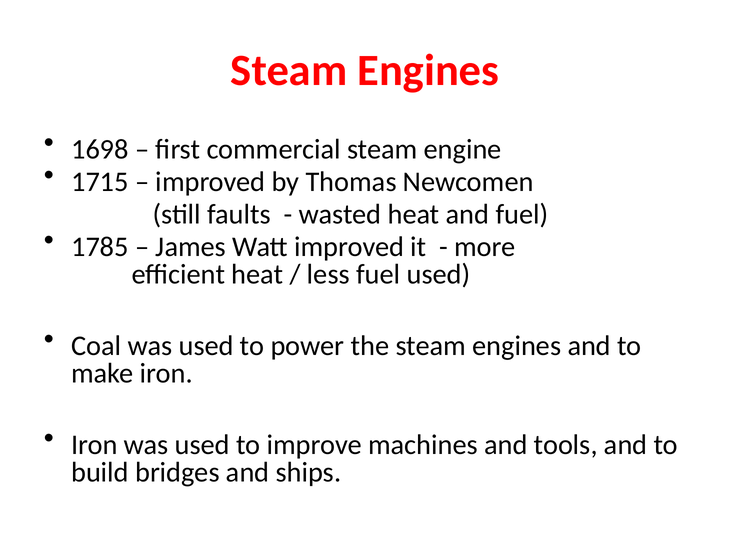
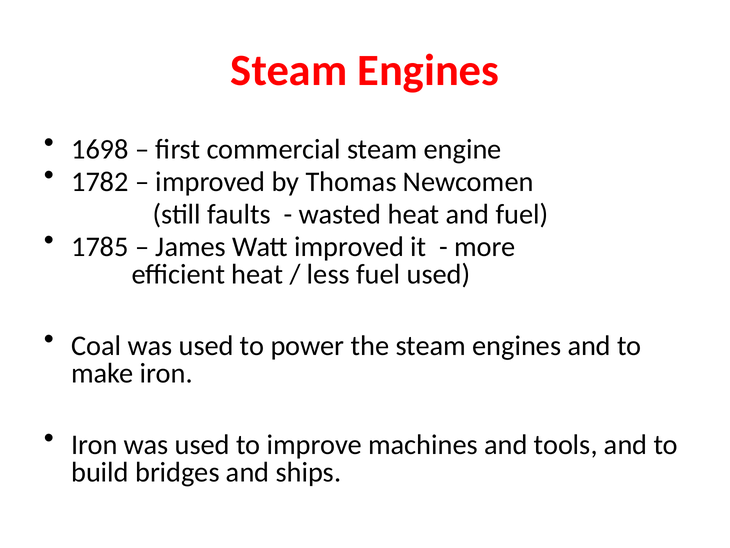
1715: 1715 -> 1782 (100, 182)
